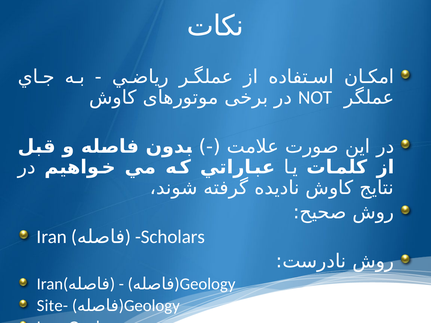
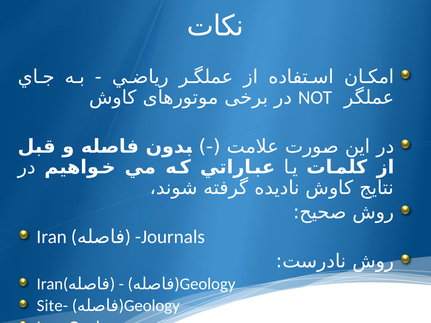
Scholars: Scholars -> Journals (170, 237)
